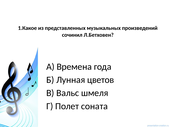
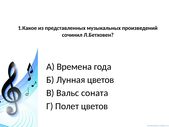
шмеля: шмеля -> соната (95, 93)
Полет соната: соната -> цветов (94, 106)
